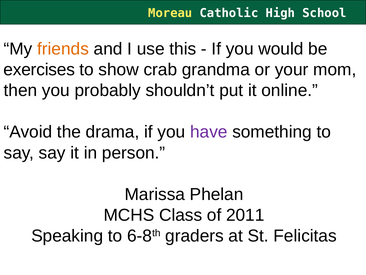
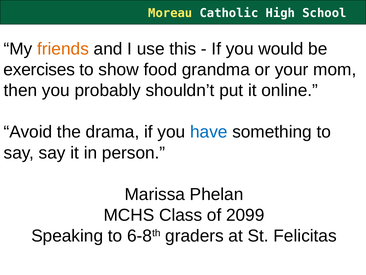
crab: crab -> food (160, 70)
have colour: purple -> blue (209, 132)
2011: 2011 -> 2099 (245, 215)
